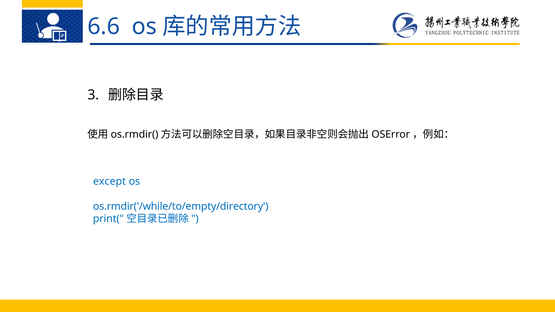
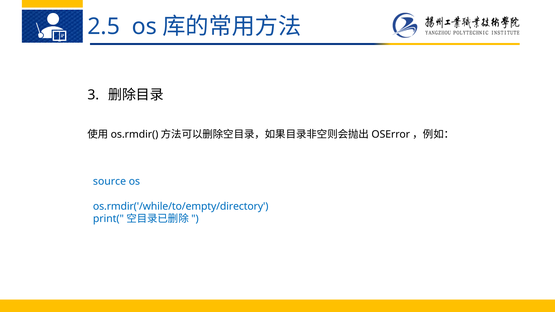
6.6: 6.6 -> 2.5 (104, 27)
except: except -> source (110, 182)
